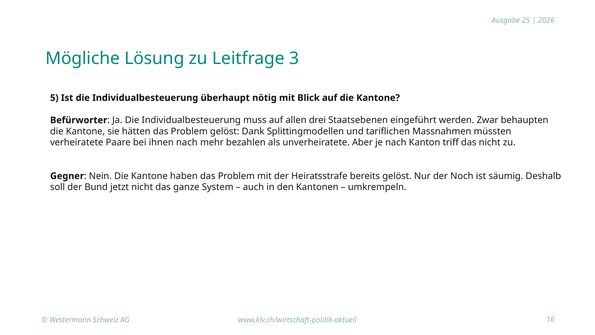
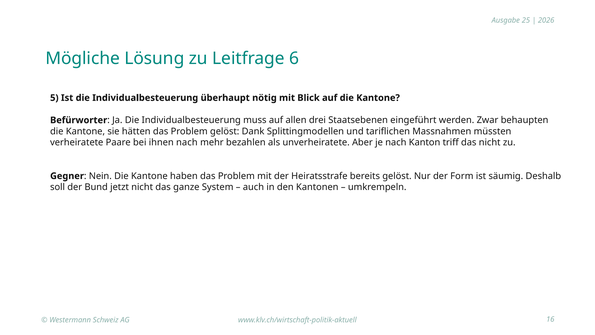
3: 3 -> 6 (294, 58)
Noch: Noch -> Form (462, 176)
